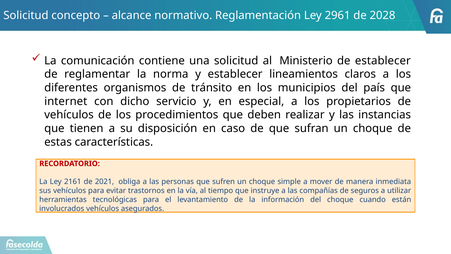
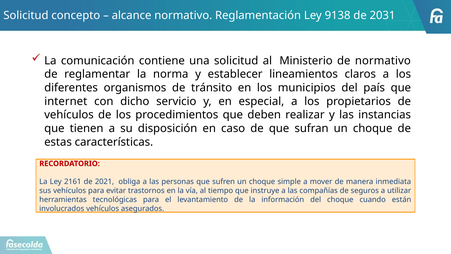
2961: 2961 -> 9138 (338, 15)
2028: 2028 -> 2031 (382, 15)
de establecer: establecer -> normativo (383, 61)
